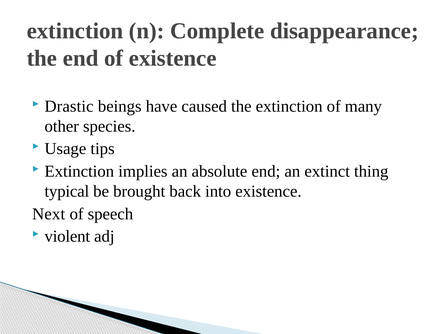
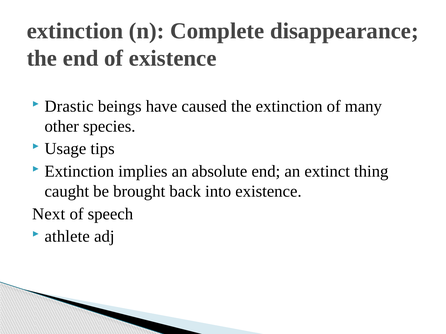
typical: typical -> caught (67, 192)
violent: violent -> athlete (67, 237)
